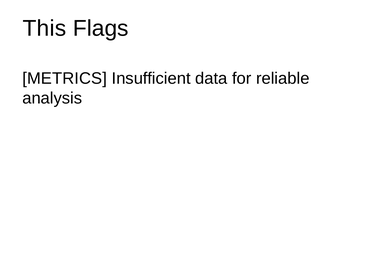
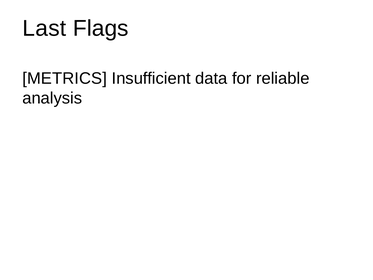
This: This -> Last (44, 28)
